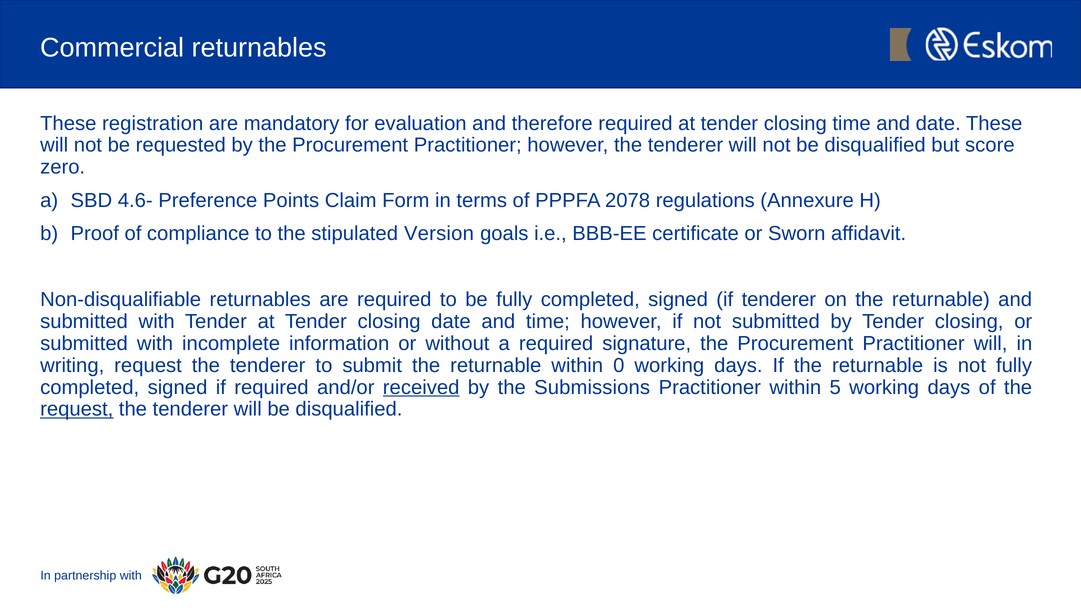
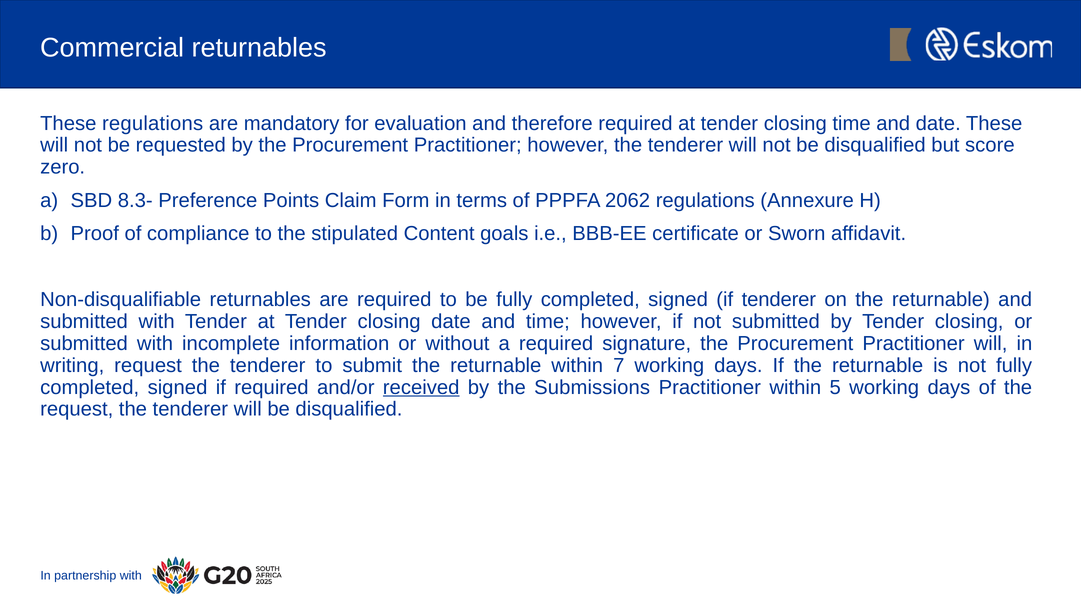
These registration: registration -> regulations (153, 123)
4.6-: 4.6- -> 8.3- (135, 200)
2078: 2078 -> 2062 (628, 200)
Version: Version -> Content (439, 234)
0: 0 -> 7 (619, 365)
request underline: present -> none (77, 409)
